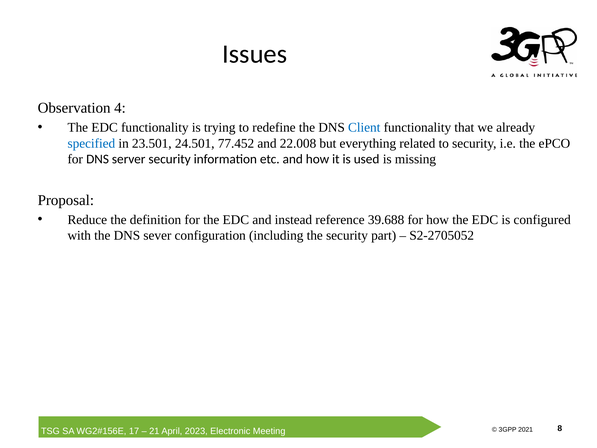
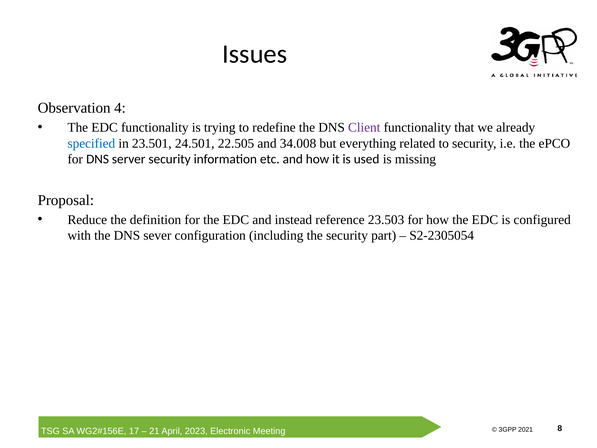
Client colour: blue -> purple (364, 127)
77.452: 77.452 -> 22.505 (236, 143)
22.008: 22.008 -> 34.008 (298, 143)
39.688: 39.688 -> 23.503 (386, 220)
S2-2705052: S2-2705052 -> S2-2305054 (442, 235)
